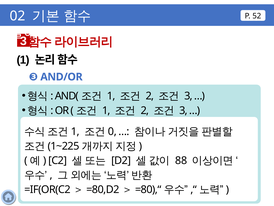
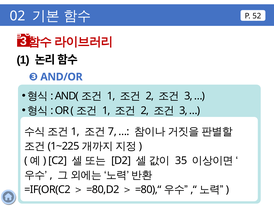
0: 0 -> 7 (112, 131)
88: 88 -> 35 (181, 160)
